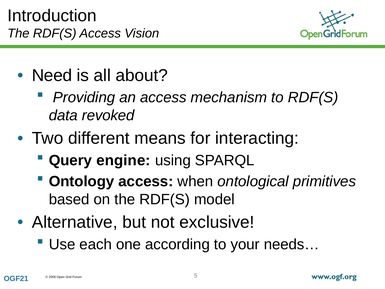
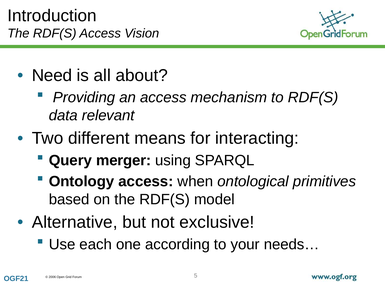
revoked: revoked -> relevant (108, 115)
engine: engine -> merger (124, 160)
